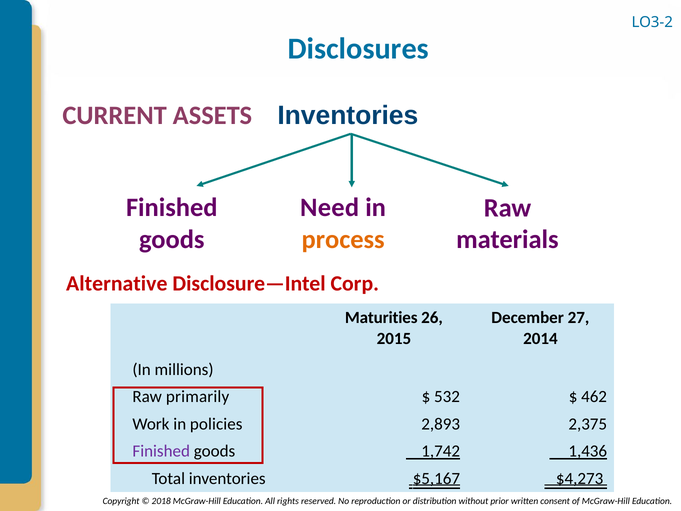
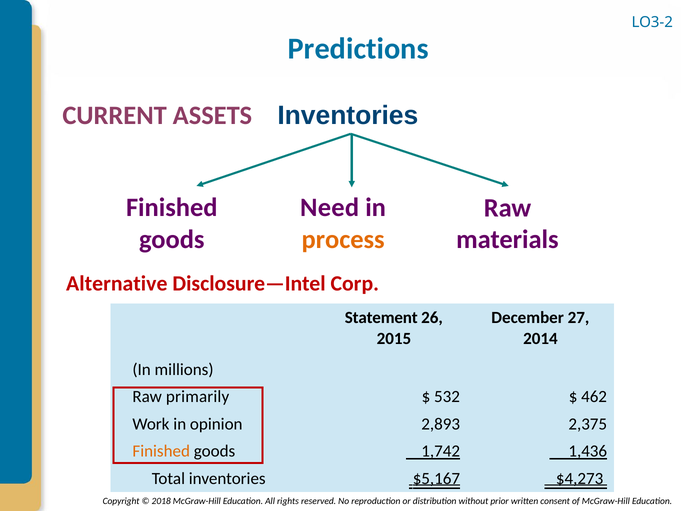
Disclosures: Disclosures -> Predictions (358, 49)
Maturities: Maturities -> Statement (381, 318)
policies: policies -> opinion (216, 424)
Finished colour: purple -> orange (161, 451)
